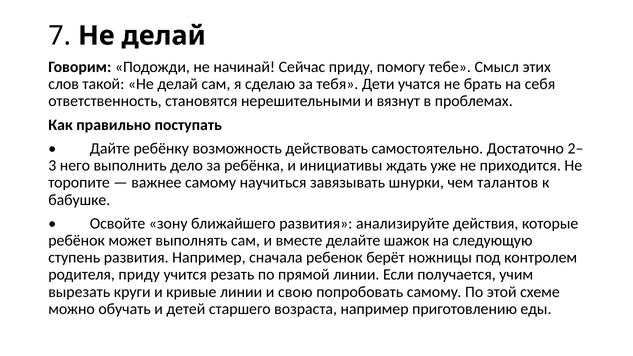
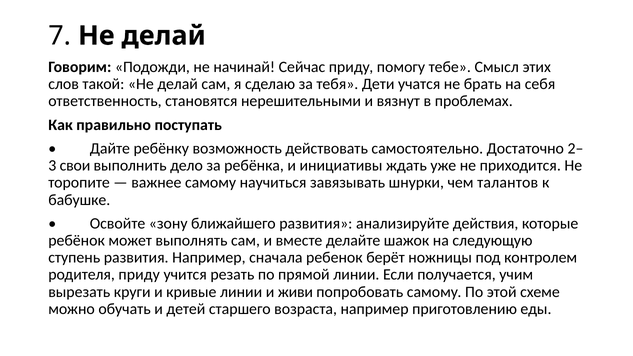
него: него -> свои (75, 166)
свою: свою -> живи (295, 292)
